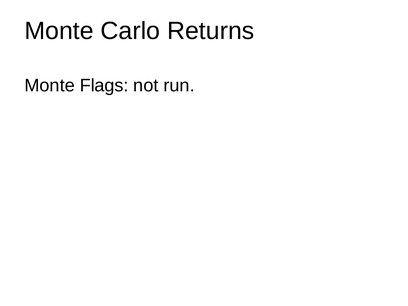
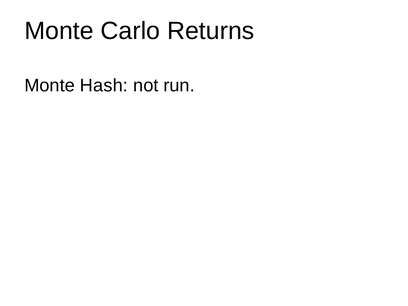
Flags: Flags -> Hash (104, 86)
